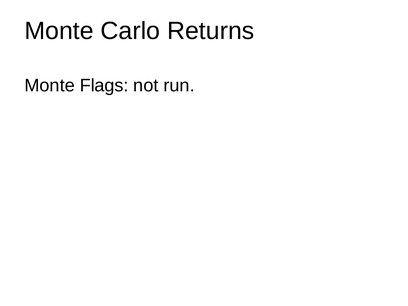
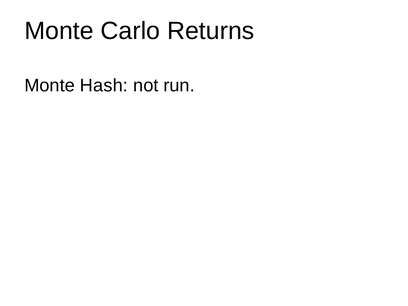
Flags: Flags -> Hash (104, 86)
